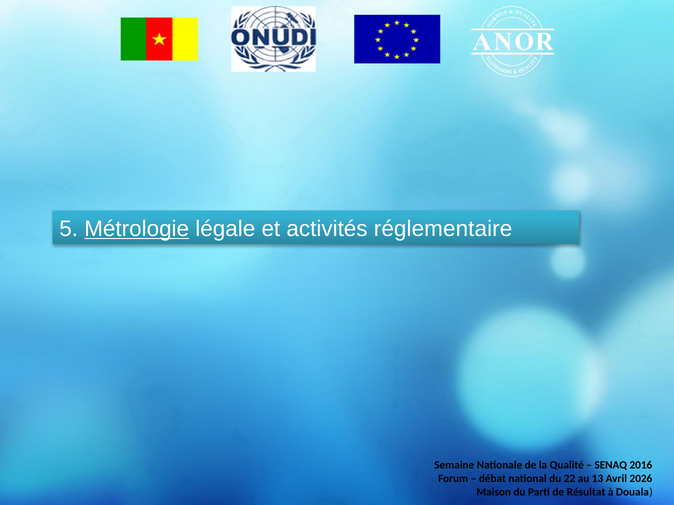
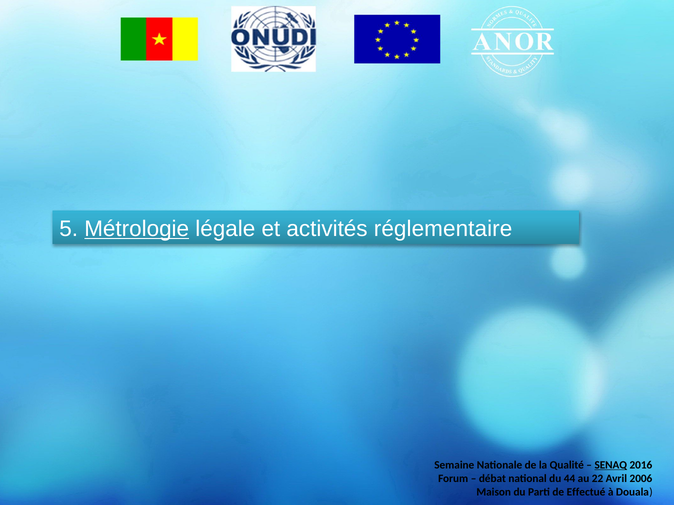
SENAQ underline: none -> present (611, 465)
22: 22 -> 44 (570, 479)
13: 13 -> 22 (598, 479)
2026: 2026 -> 2006 (641, 479)
Résultat: Résultat -> Effectué (586, 492)
